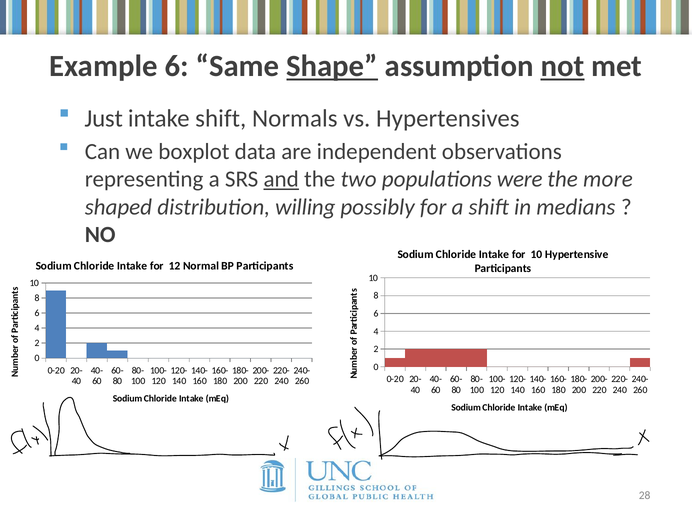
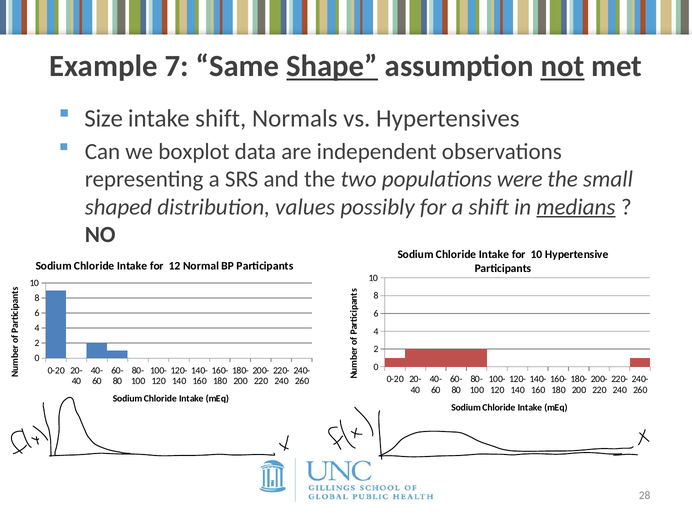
Example 6: 6 -> 7 (177, 66)
Just: Just -> Size (104, 118)
and underline: present -> none (281, 179)
more: more -> small (608, 179)
willing: willing -> values (305, 207)
medians underline: none -> present (576, 207)
